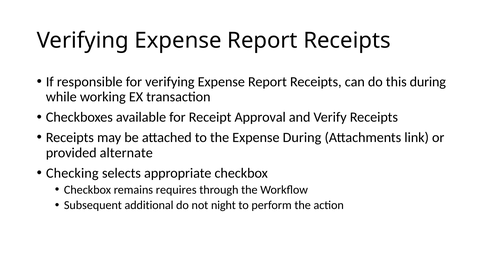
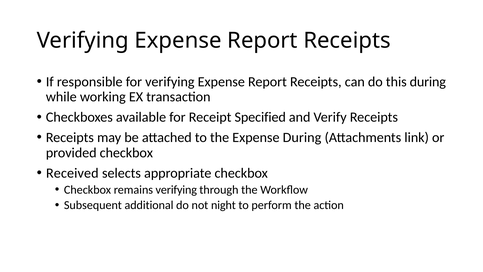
Approval: Approval -> Specified (260, 117)
provided alternate: alternate -> checkbox (126, 153)
Checking: Checking -> Received (72, 173)
remains requires: requires -> verifying (176, 190)
